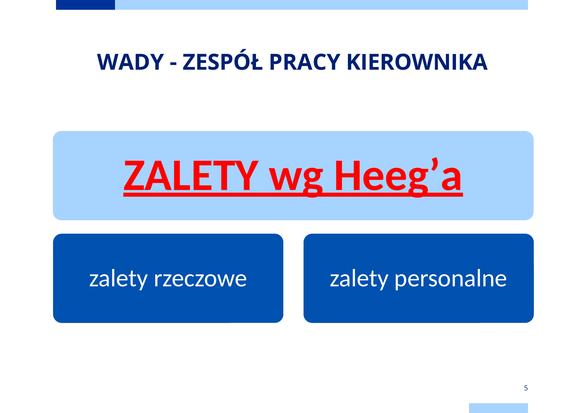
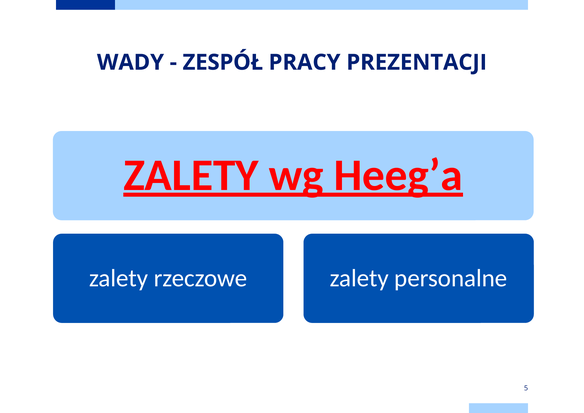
KIEROWNIKA: KIEROWNIKA -> PREZENTACJI (417, 62)
